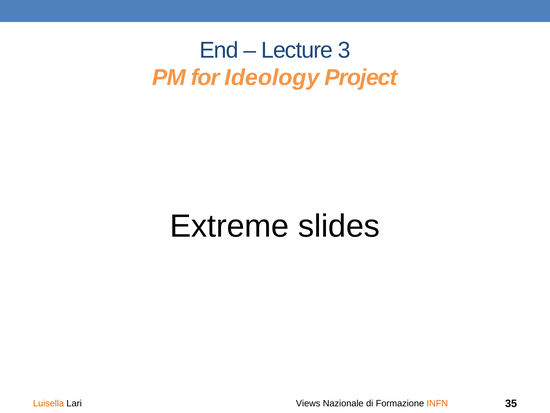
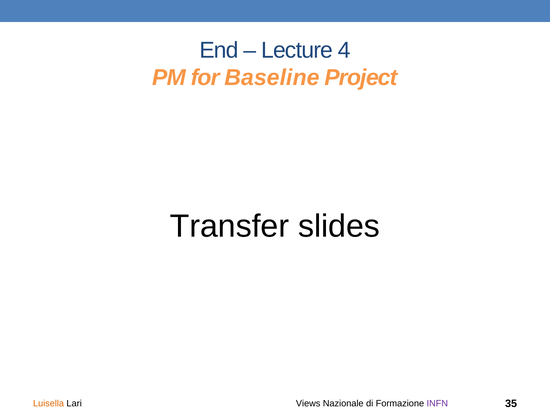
3: 3 -> 4 (344, 50)
Ideology: Ideology -> Baseline (272, 78)
Extreme: Extreme -> Transfer (229, 226)
INFN colour: orange -> purple (437, 403)
